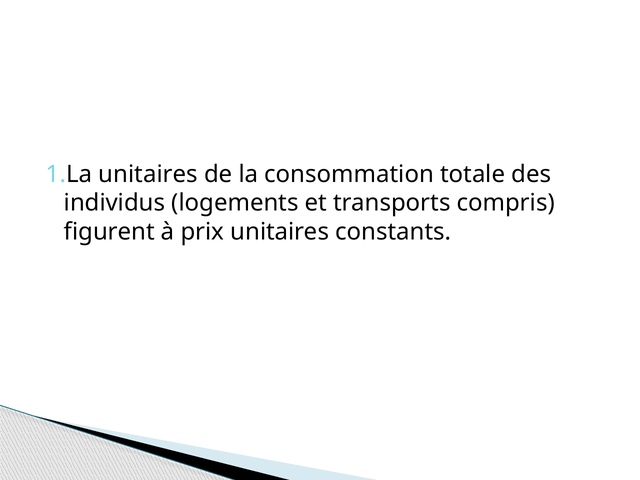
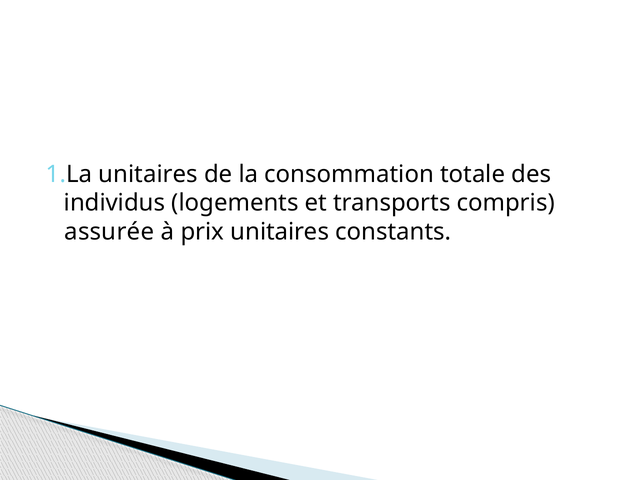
figurent: figurent -> assurée (109, 232)
